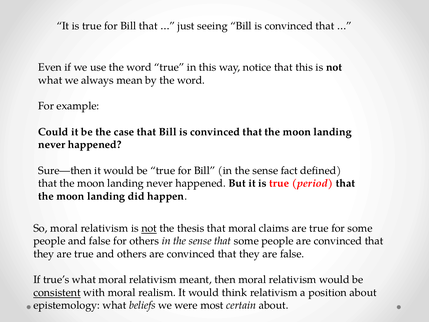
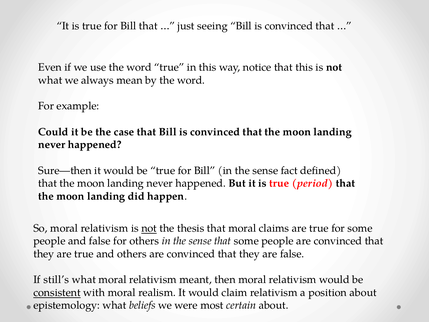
true’s: true’s -> still’s (56, 279)
think: think -> claim (235, 292)
